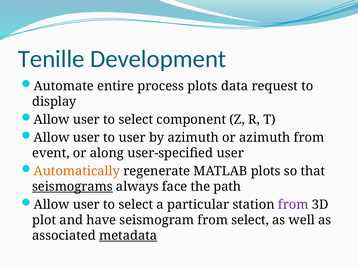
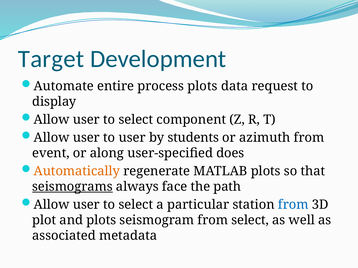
Tenille: Tenille -> Target (51, 59)
by azimuth: azimuth -> students (193, 138)
user-specified user: user -> does (230, 153)
from colour: purple -> blue (293, 205)
and have: have -> plots (101, 221)
metadata underline: present -> none (128, 236)
